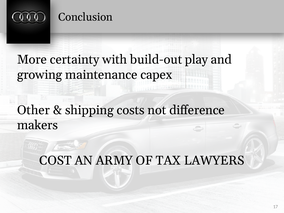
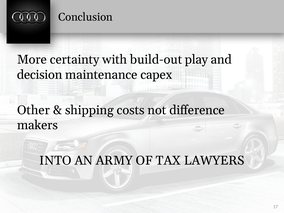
growing: growing -> decision (40, 75)
COST: COST -> INTO (55, 161)
